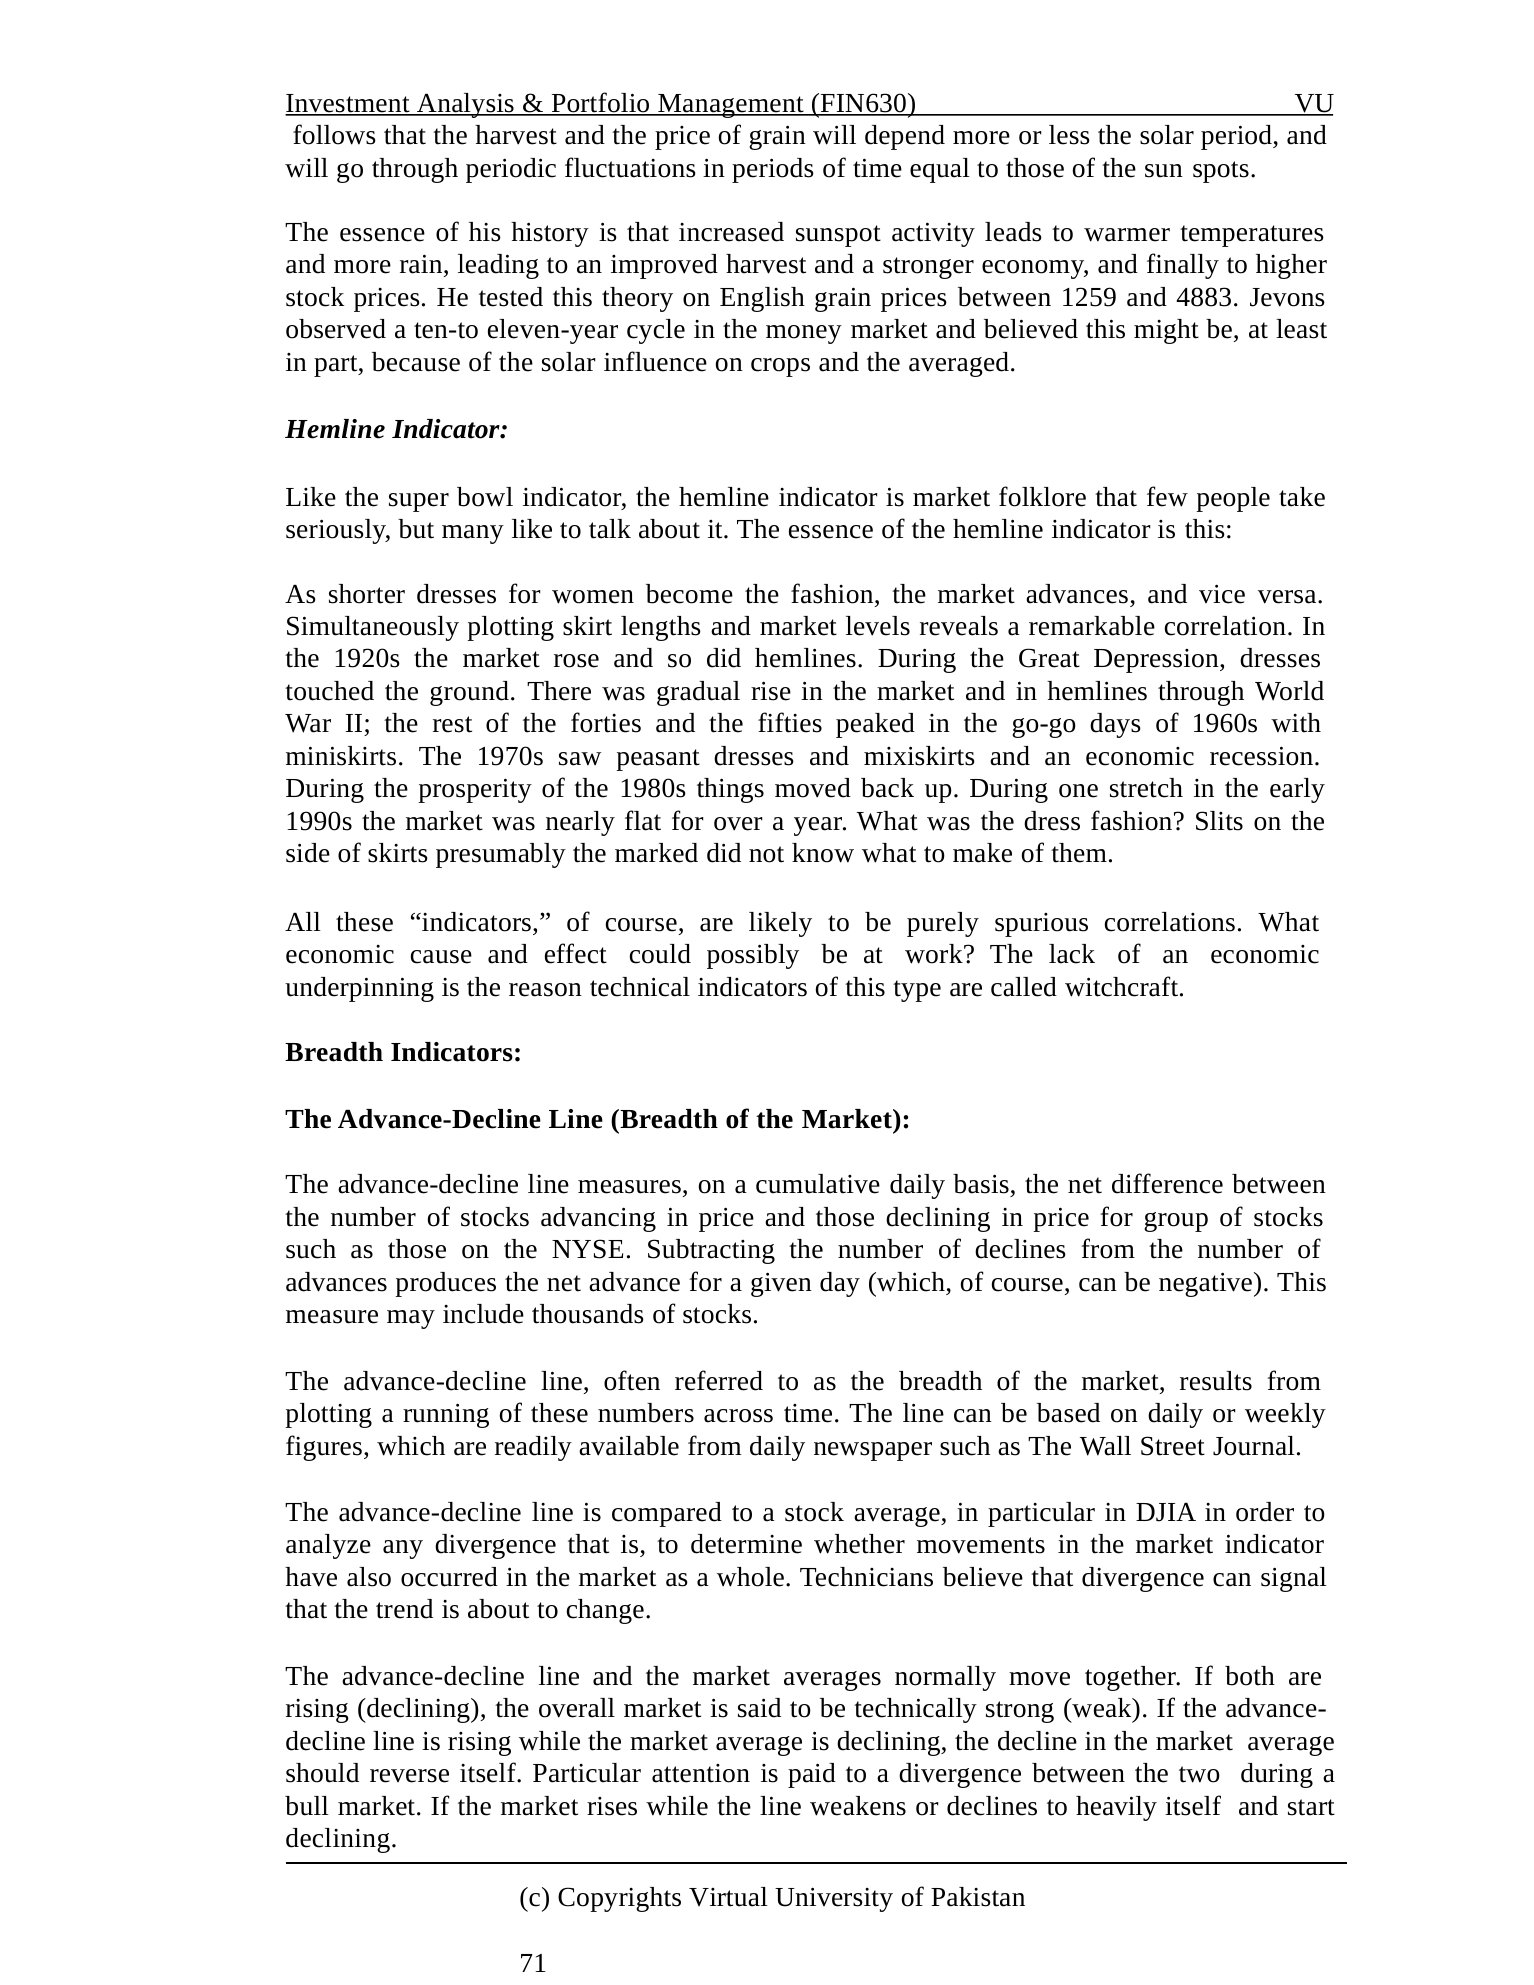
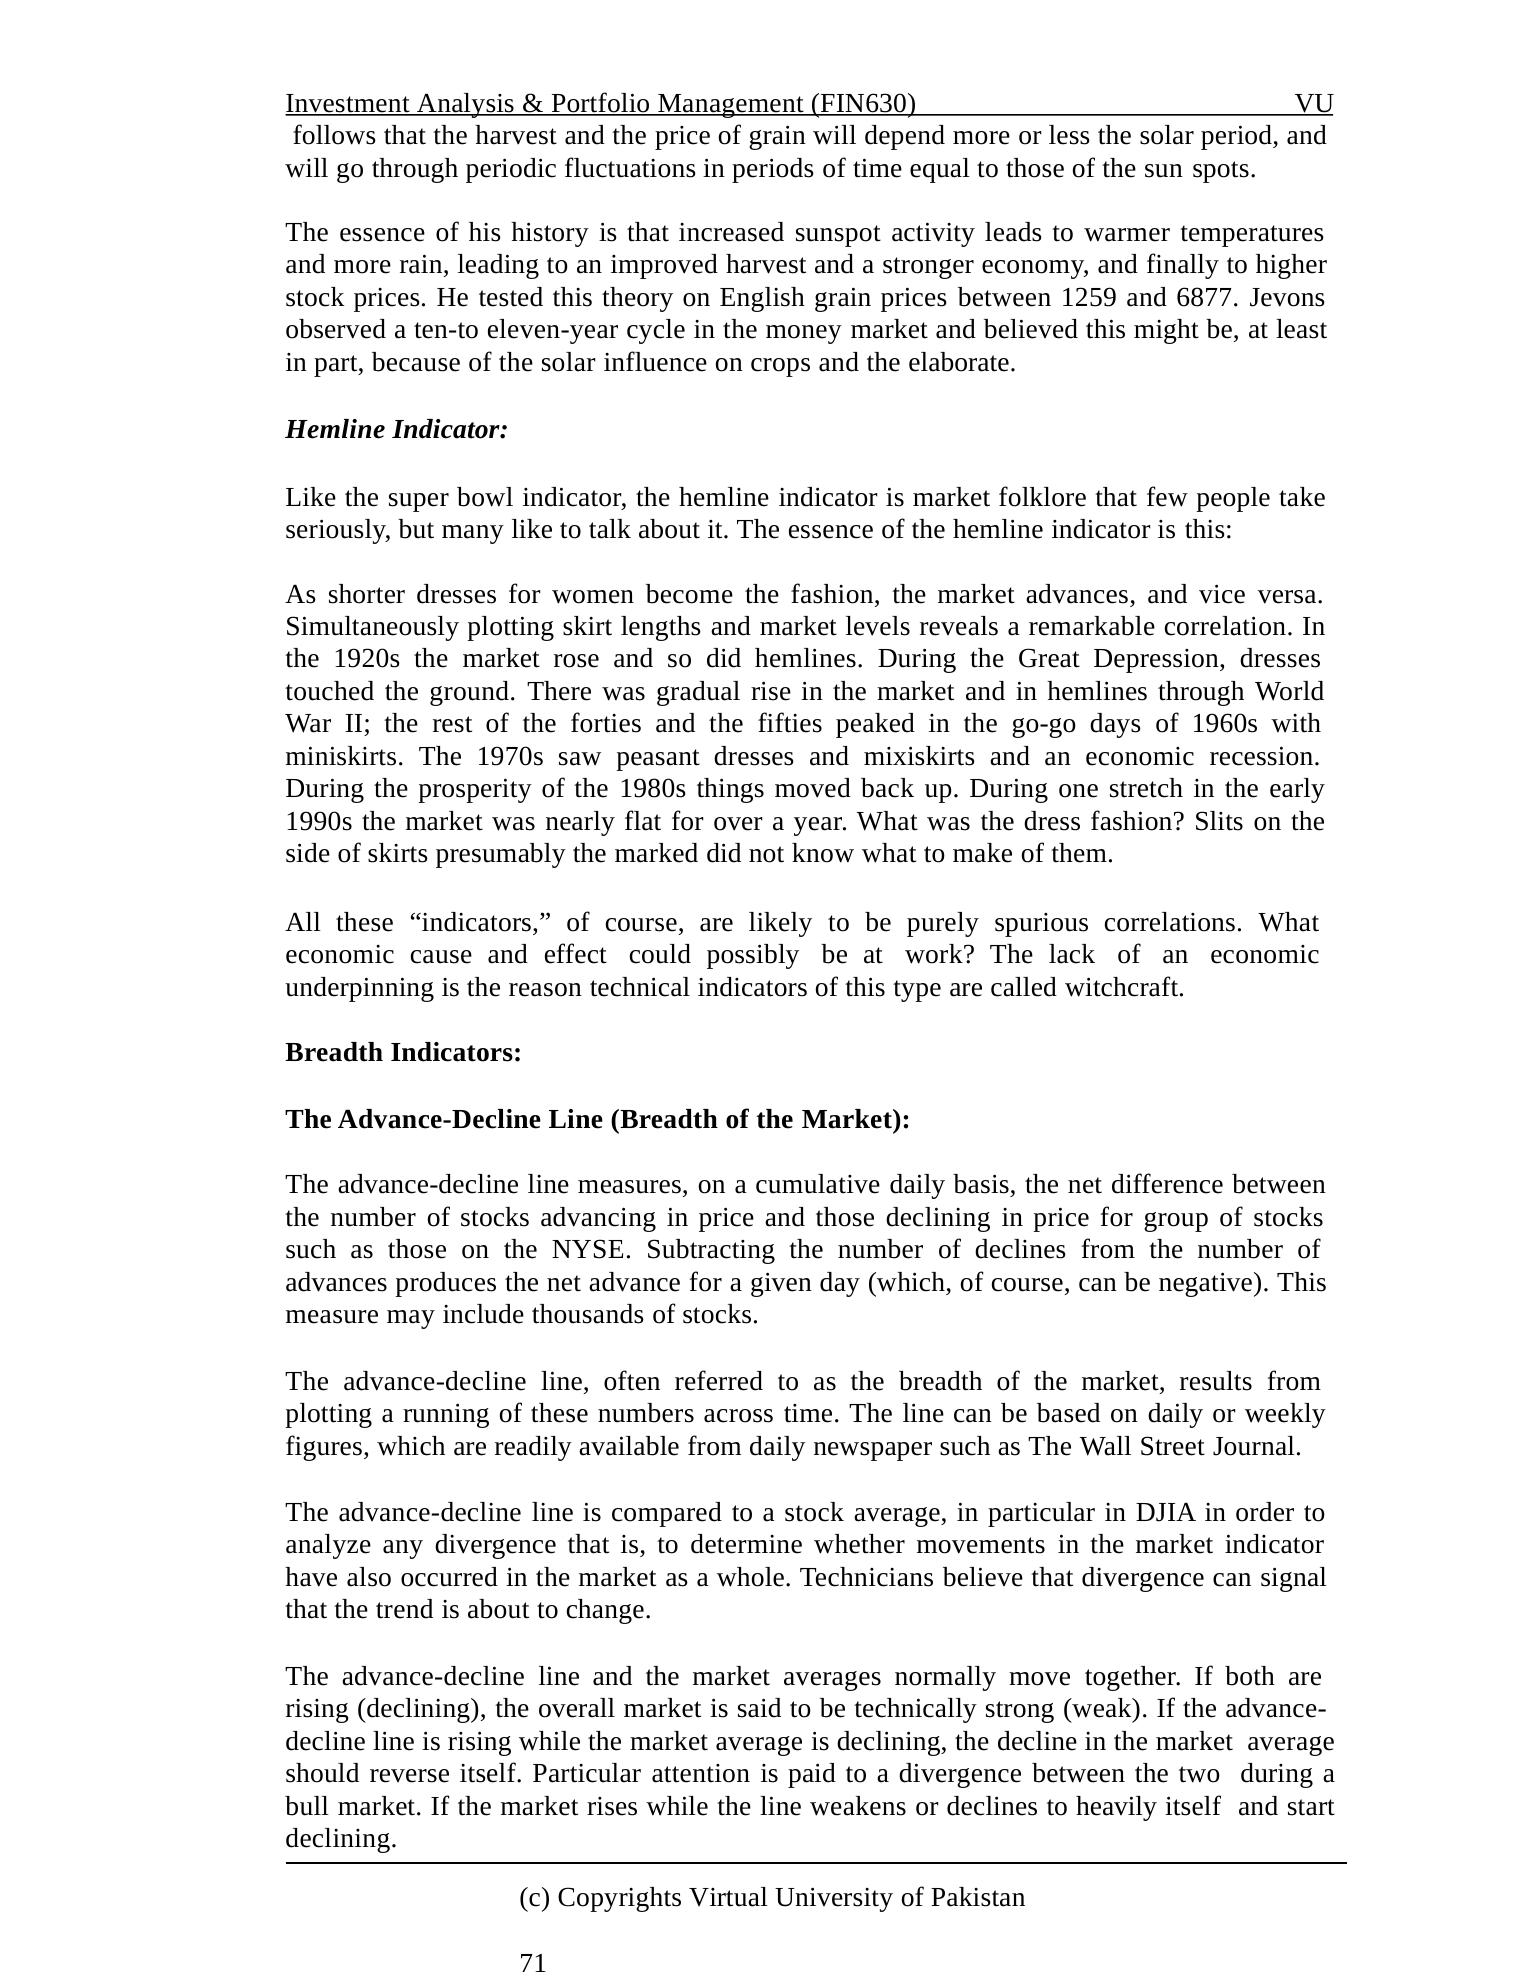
4883: 4883 -> 6877 (1208, 297)
averaged: averaged -> elaborate (962, 362)
